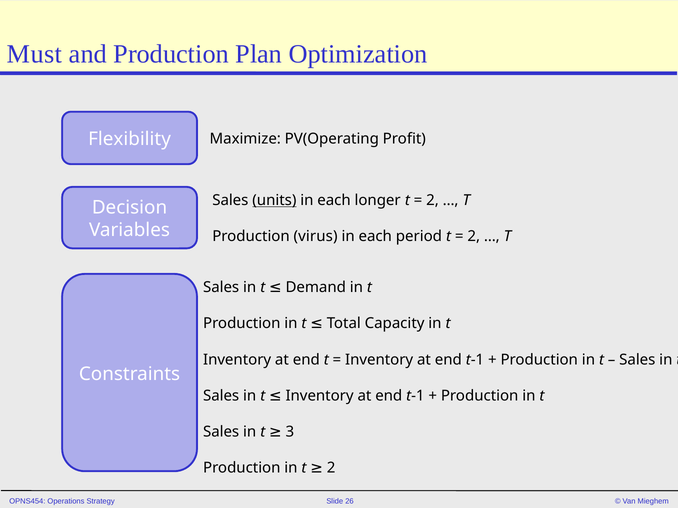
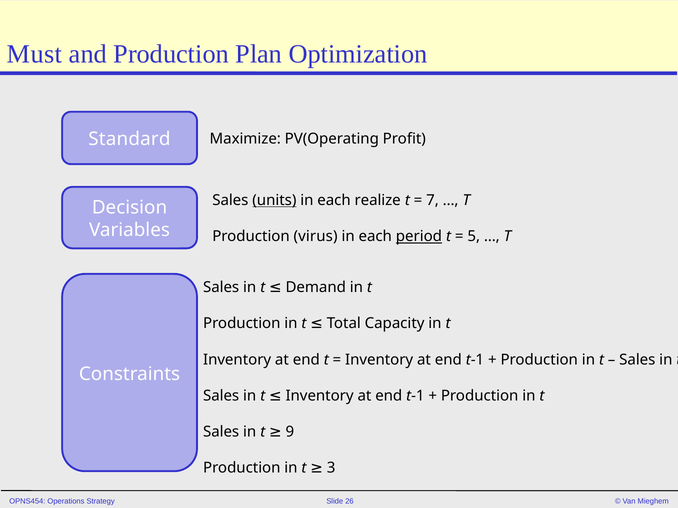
Flexibility: Flexibility -> Standard (129, 139)
longer: longer -> realize (378, 200)
2: 2 -> 7 (433, 200)
period underline: none -> present (419, 237)
2: 2 -> 5 (474, 237)
3: 3 -> 9 (290, 432)
t 2: 2 -> 3 (331, 468)
